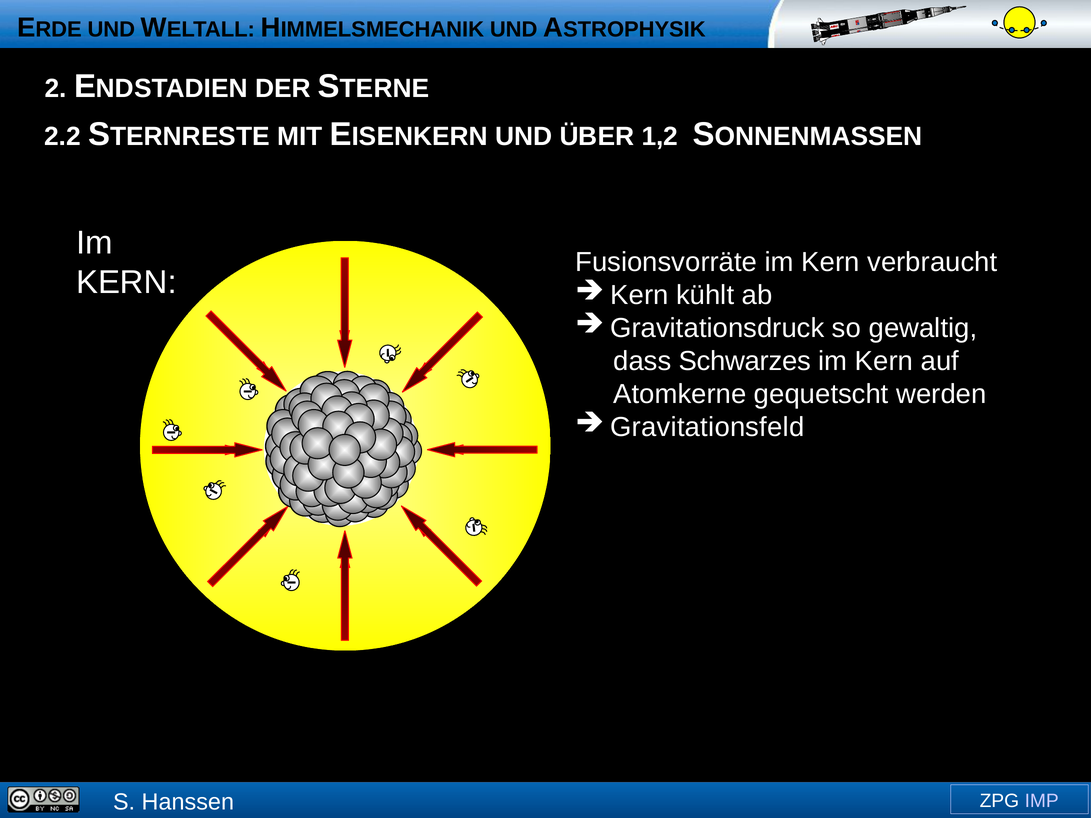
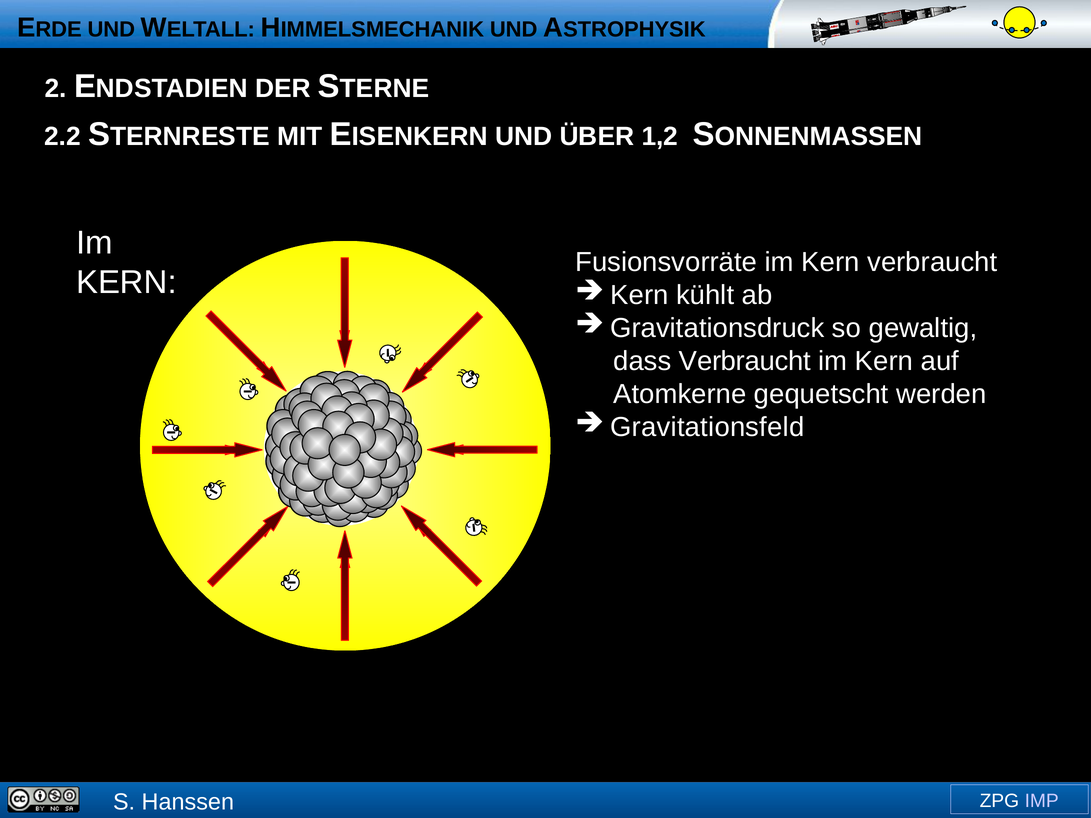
dass Schwarzes: Schwarzes -> Verbraucht (745, 361)
